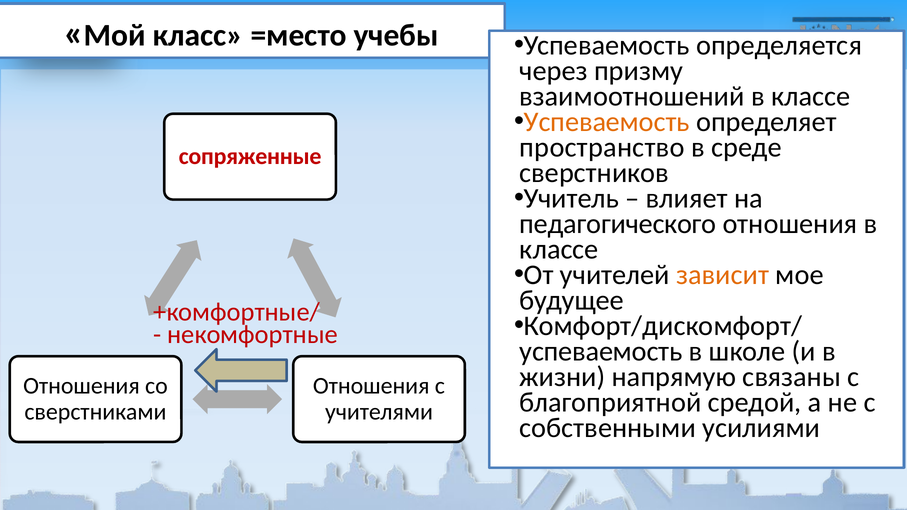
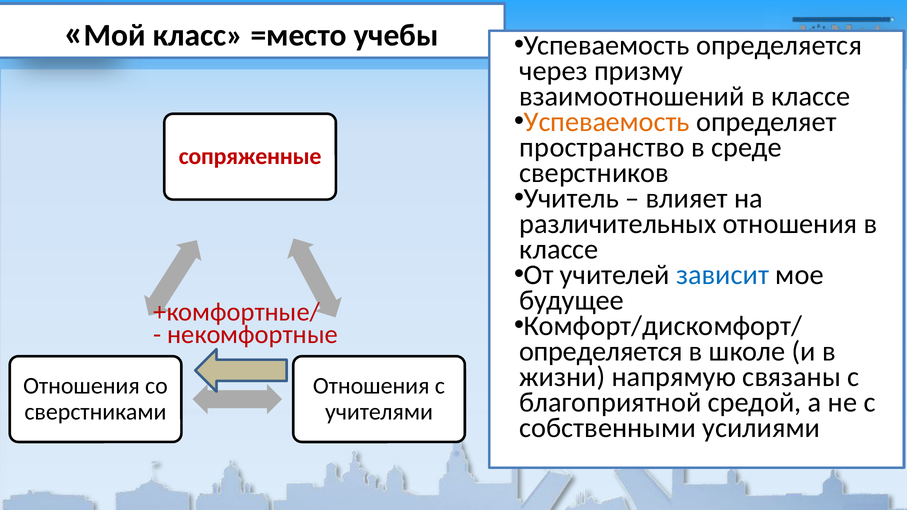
педагогического: педагогического -> различительных (618, 224)
зависит colour: orange -> blue (723, 275)
успеваемость: успеваемость -> определяется (601, 351)
